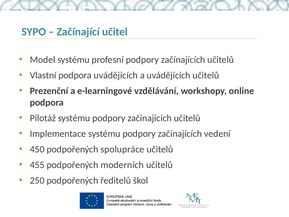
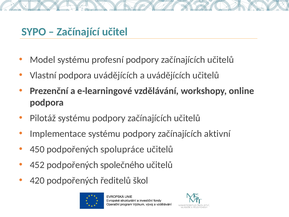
vedení: vedení -> aktivní (217, 134)
455: 455 -> 452 (37, 165)
moderních: moderních -> společného (122, 165)
250: 250 -> 420 (37, 180)
